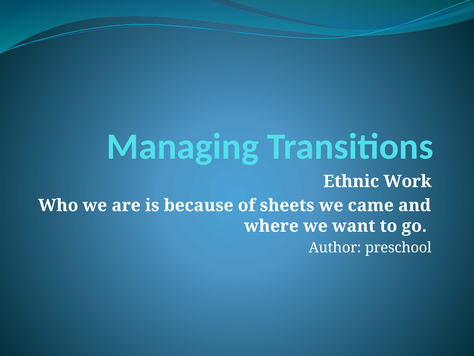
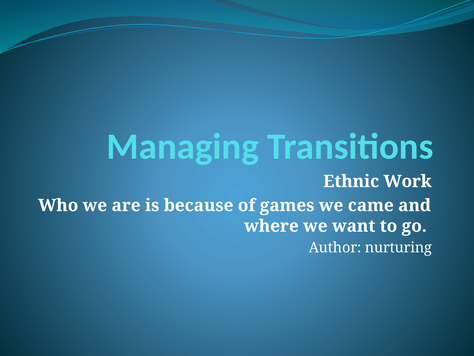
sheets: sheets -> games (287, 205)
preschool: preschool -> nurturing (398, 247)
